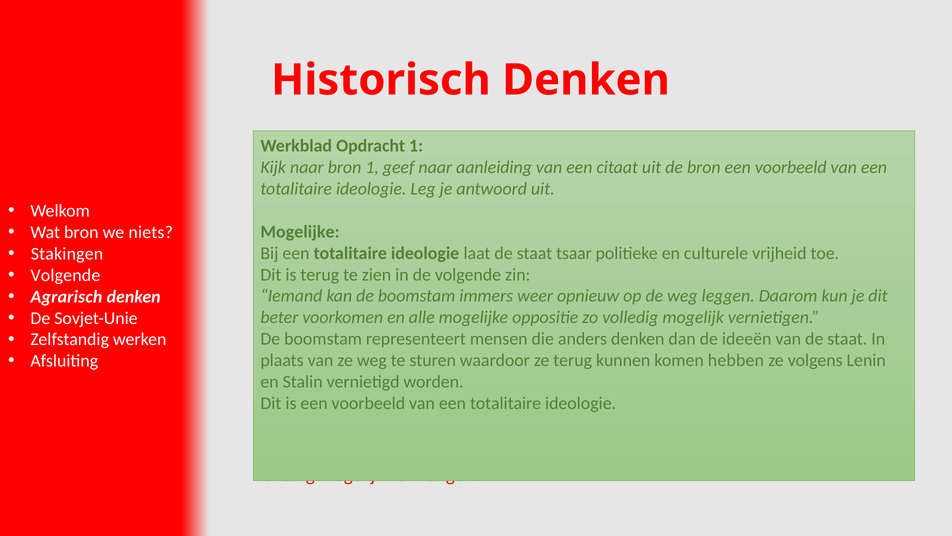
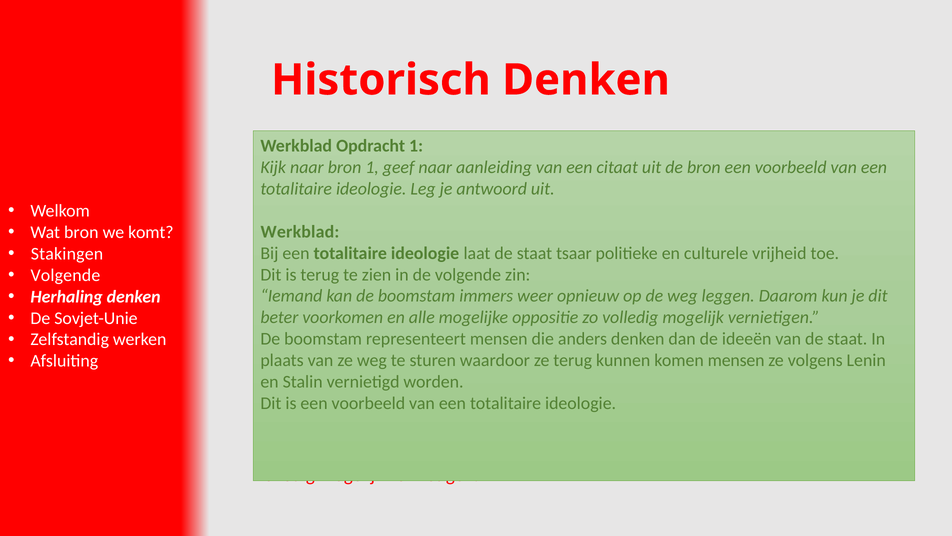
we niets: niets -> komt (151, 232)
Mogelijke: Mogelijke -> Werkblad (300, 232)
Agrarisch: Agrarisch -> Herhaling (67, 296)
hebben: hebben -> mensen (736, 360)
